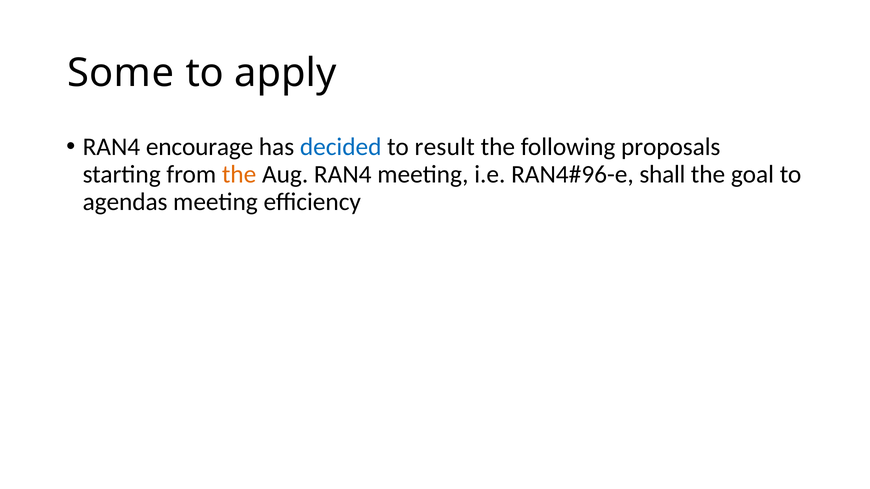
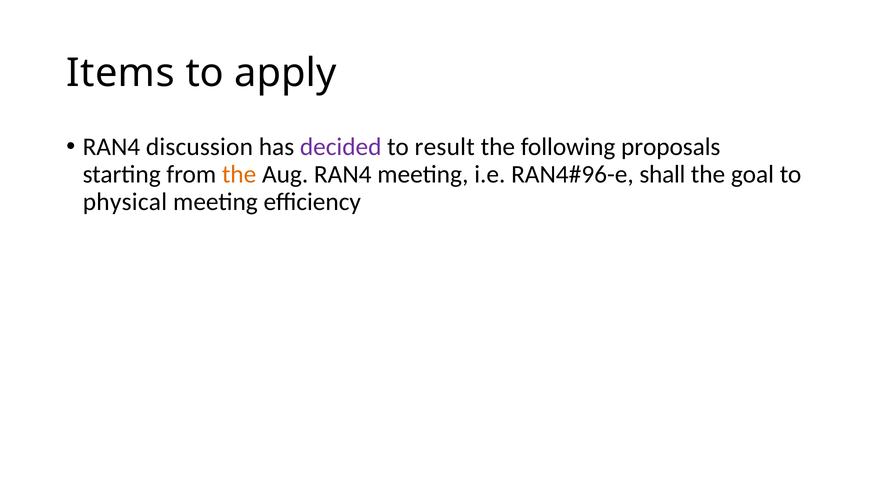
Some: Some -> Items (121, 73)
encourage: encourage -> discussion (199, 147)
decided colour: blue -> purple (341, 147)
agendas: agendas -> physical (125, 202)
